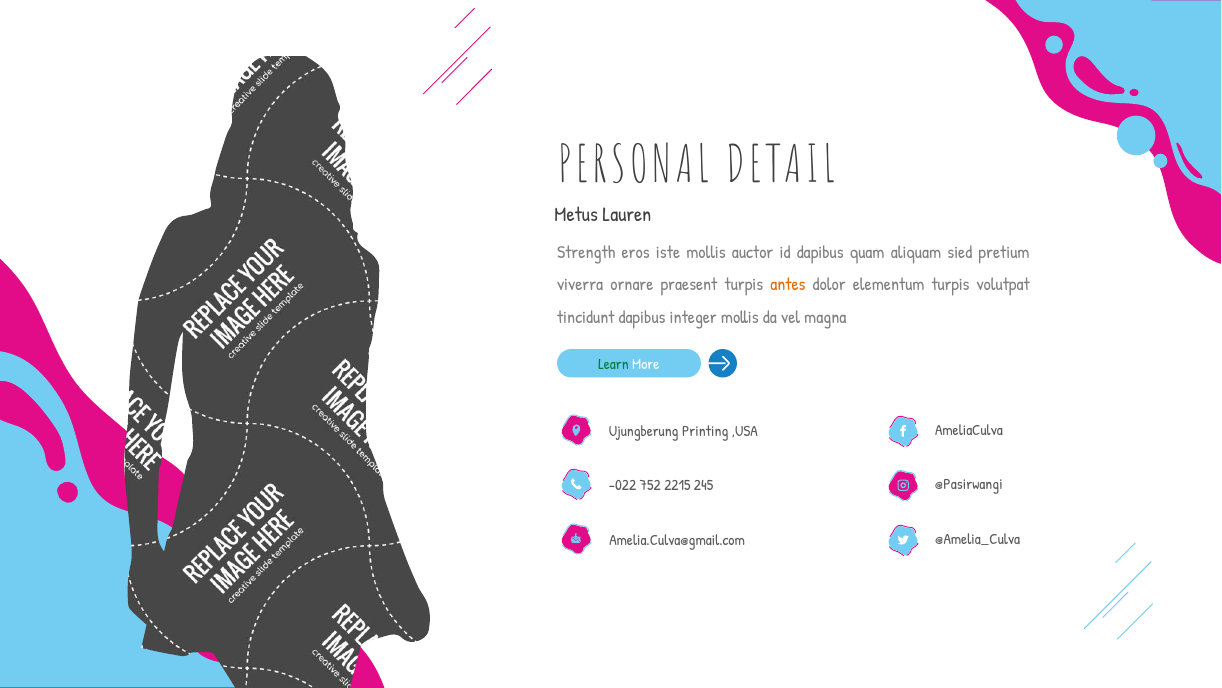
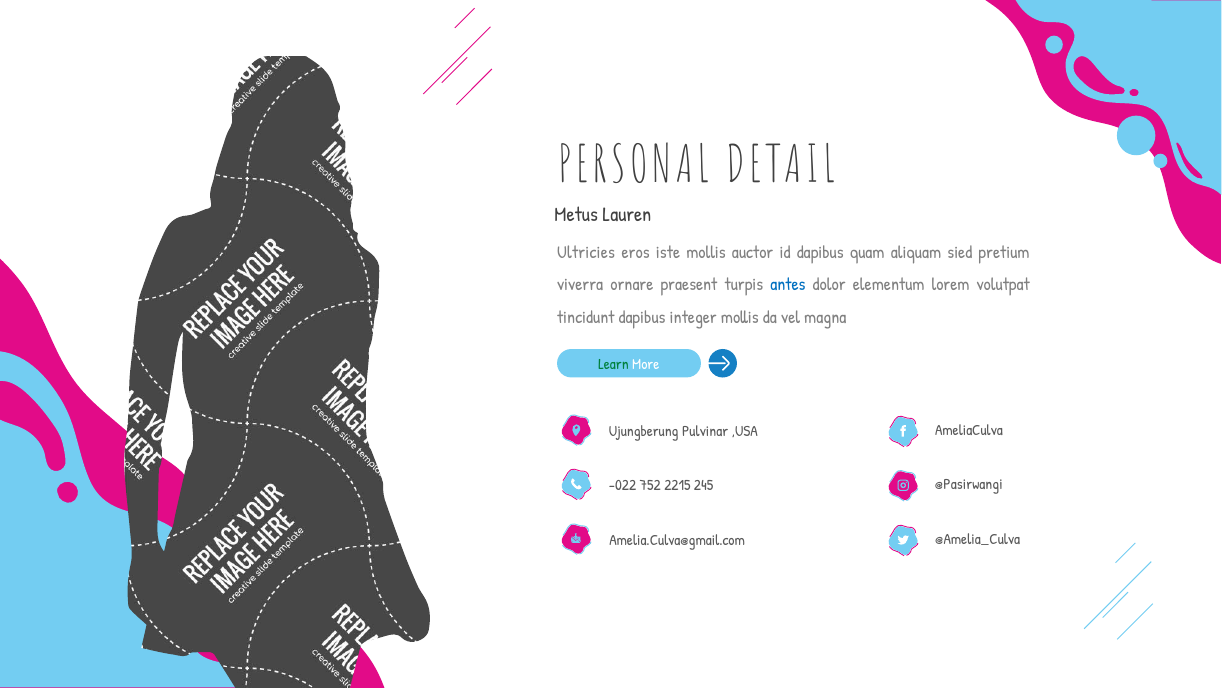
Strength: Strength -> Ultricies (586, 253)
antes colour: orange -> blue (788, 285)
elementum turpis: turpis -> lorem (951, 285)
Printing: Printing -> Pulvinar (705, 431)
